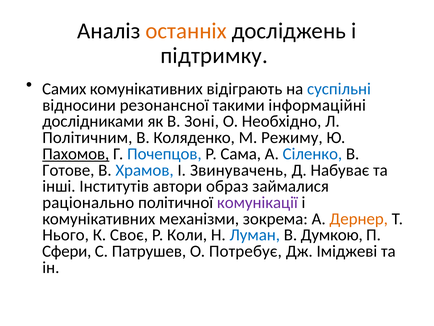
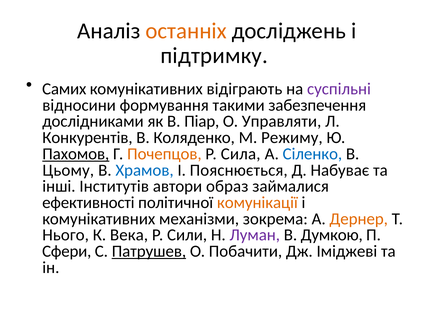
суспільні colour: blue -> purple (339, 89)
резонансної: резонансної -> формування (164, 105)
інформаційні: інформаційні -> забезпечення (317, 105)
Зоні: Зоні -> Піар (202, 121)
Необхідно: Необхідно -> Управляти (282, 121)
Політичним: Політичним -> Конкурентів (87, 137)
Почепцов colour: blue -> orange (164, 154)
Сама: Сама -> Сила (241, 154)
Готове: Готове -> Цьому (68, 170)
Звинувачень: Звинувачень -> Пояснюється (239, 170)
раціонально: раціонально -> ефективності (88, 202)
комунікації colour: purple -> orange (257, 202)
Своє: Своє -> Века (129, 235)
Коли: Коли -> Сили (187, 235)
Луман colour: blue -> purple (255, 235)
Патрушев underline: none -> present (149, 251)
Потребує: Потребує -> Побачити (245, 251)
